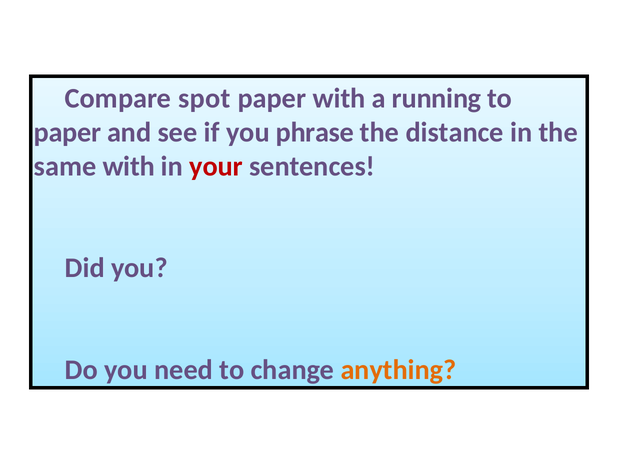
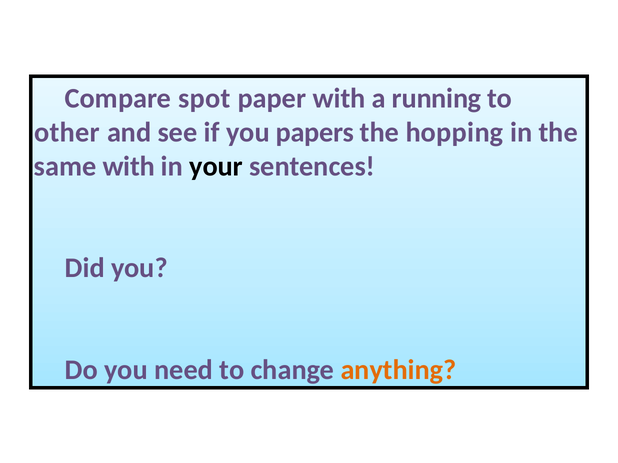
paper: paper -> other (67, 132)
phrase: phrase -> papers (315, 132)
distance: distance -> hopping (454, 132)
your colour: red -> black (216, 166)
